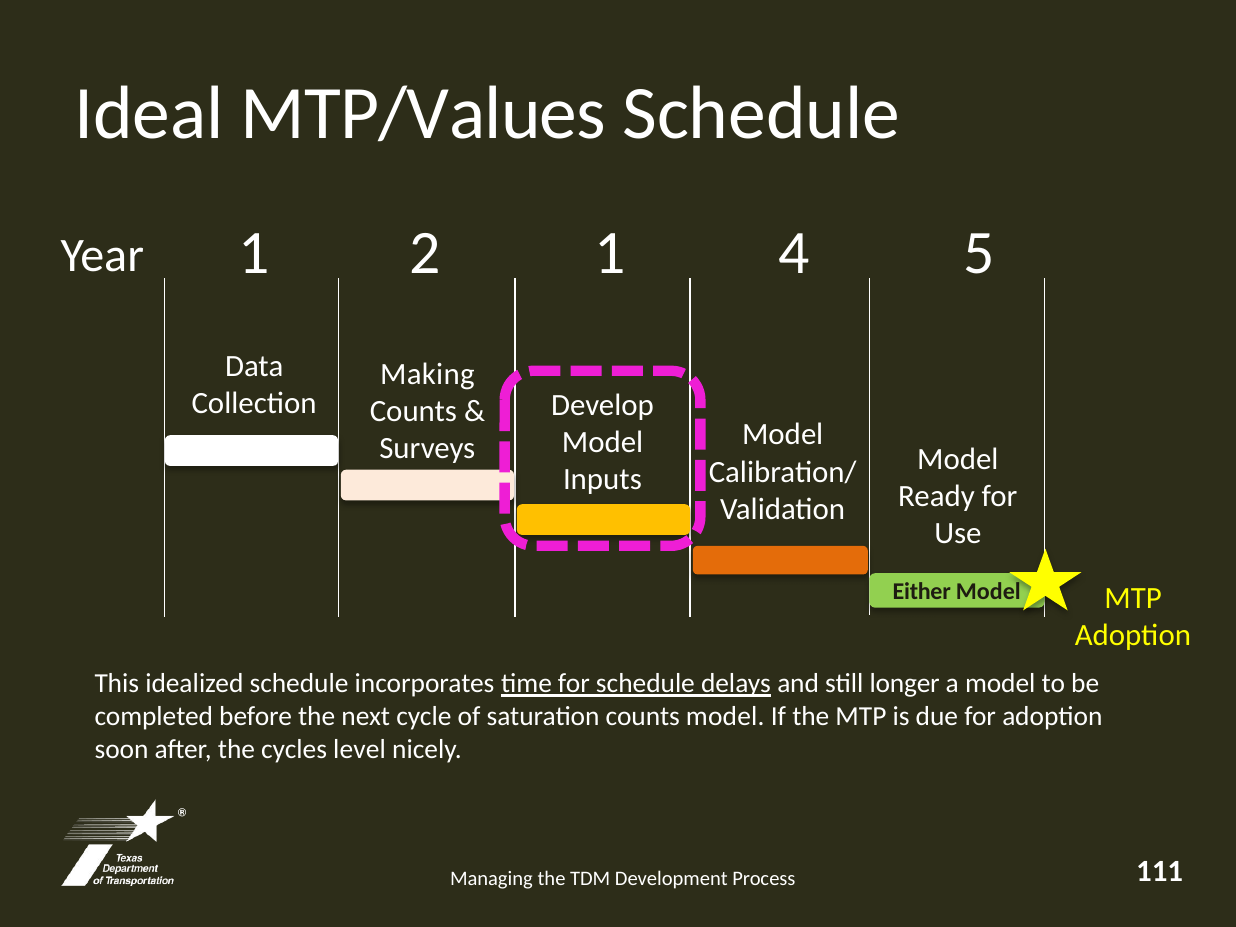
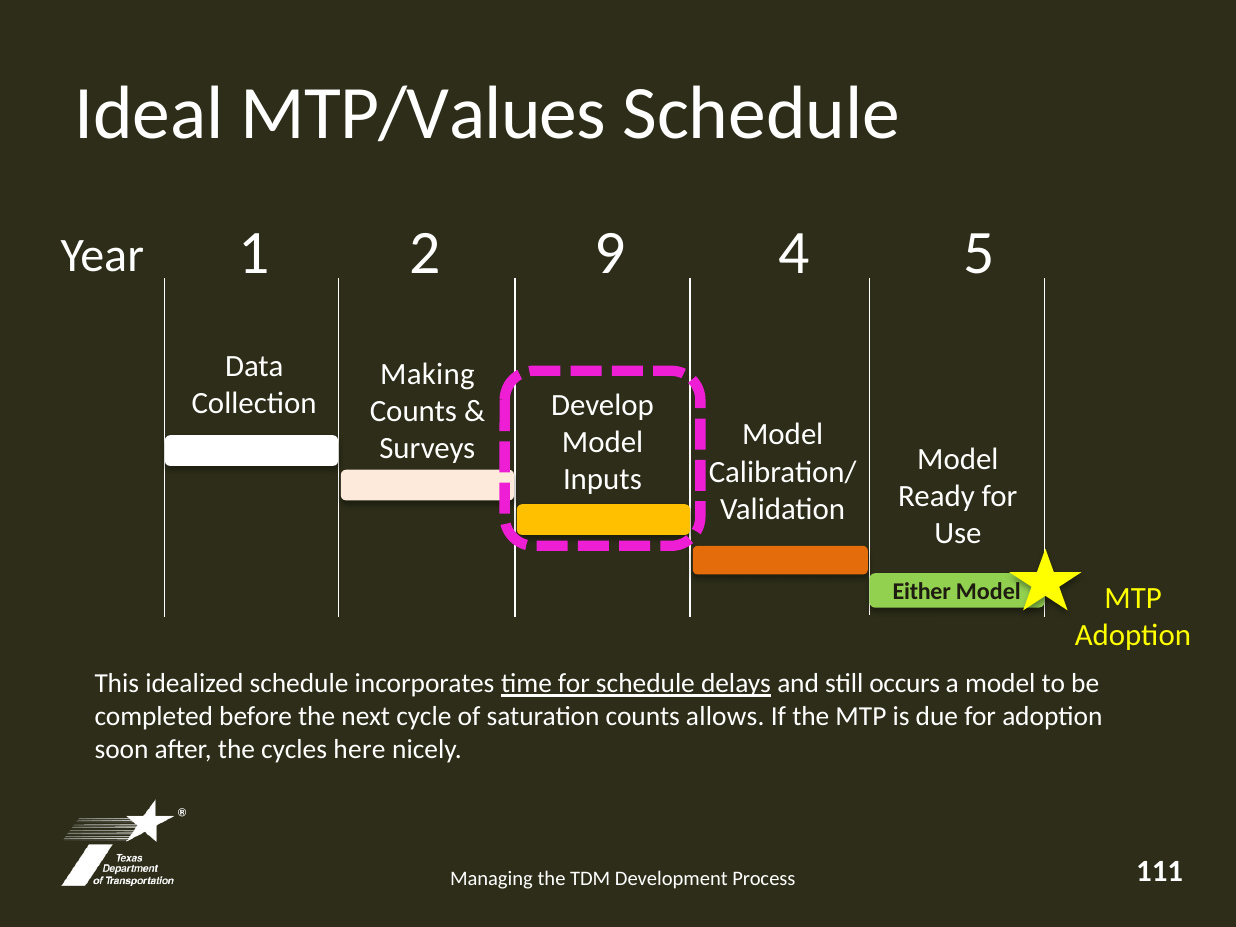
2 1: 1 -> 9 (610, 253)
longer: longer -> occurs (905, 684)
counts model: model -> allows (725, 717)
level: level -> here (359, 750)
